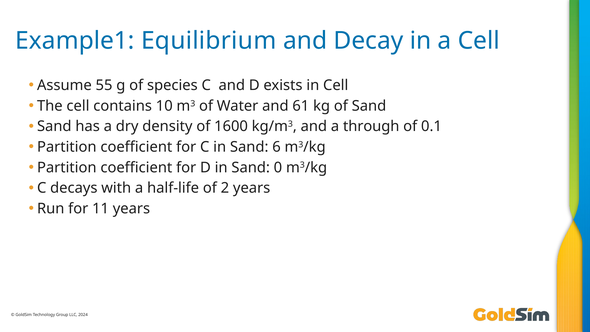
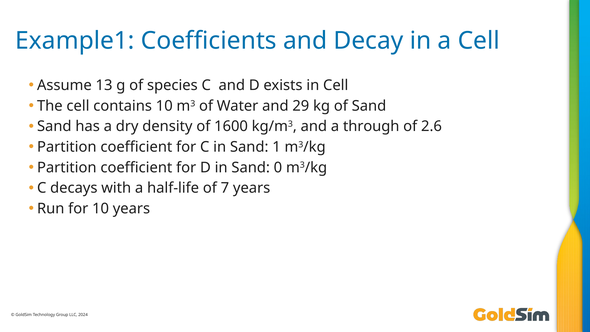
Equilibrium: Equilibrium -> Coefficients (209, 41)
55: 55 -> 13 (104, 85)
61: 61 -> 29 (301, 106)
0.1: 0.1 -> 2.6 (431, 126)
6: 6 -> 1 (277, 147)
2: 2 -> 7 (225, 188)
for 11: 11 -> 10 (101, 209)
